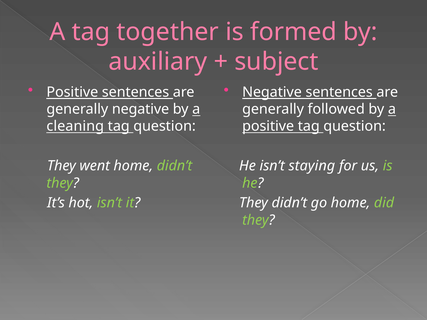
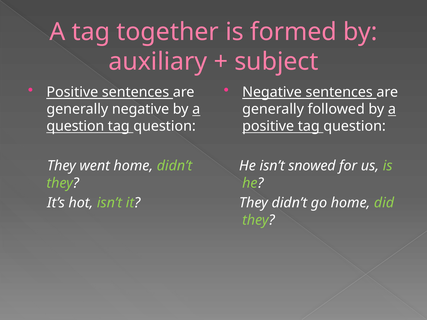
cleaning: cleaning -> question (75, 126)
staying: staying -> snowed (312, 166)
